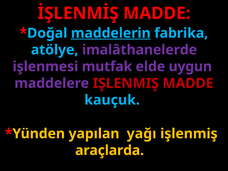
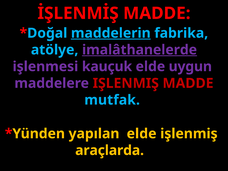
imalâthanelerde underline: none -> present (140, 50)
mutfak: mutfak -> kauçuk (107, 67)
kauçuk: kauçuk -> mutfak (112, 100)
yapılan yağı: yağı -> elde (142, 134)
